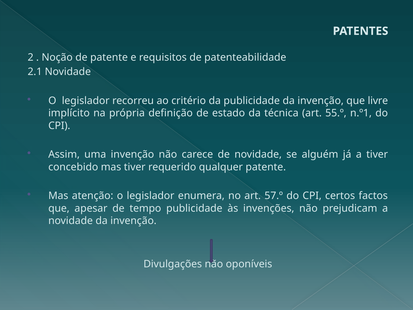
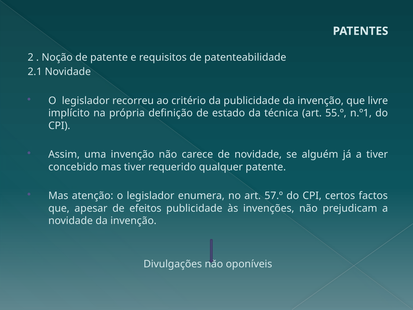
tempo: tempo -> efeitos (145, 208)
